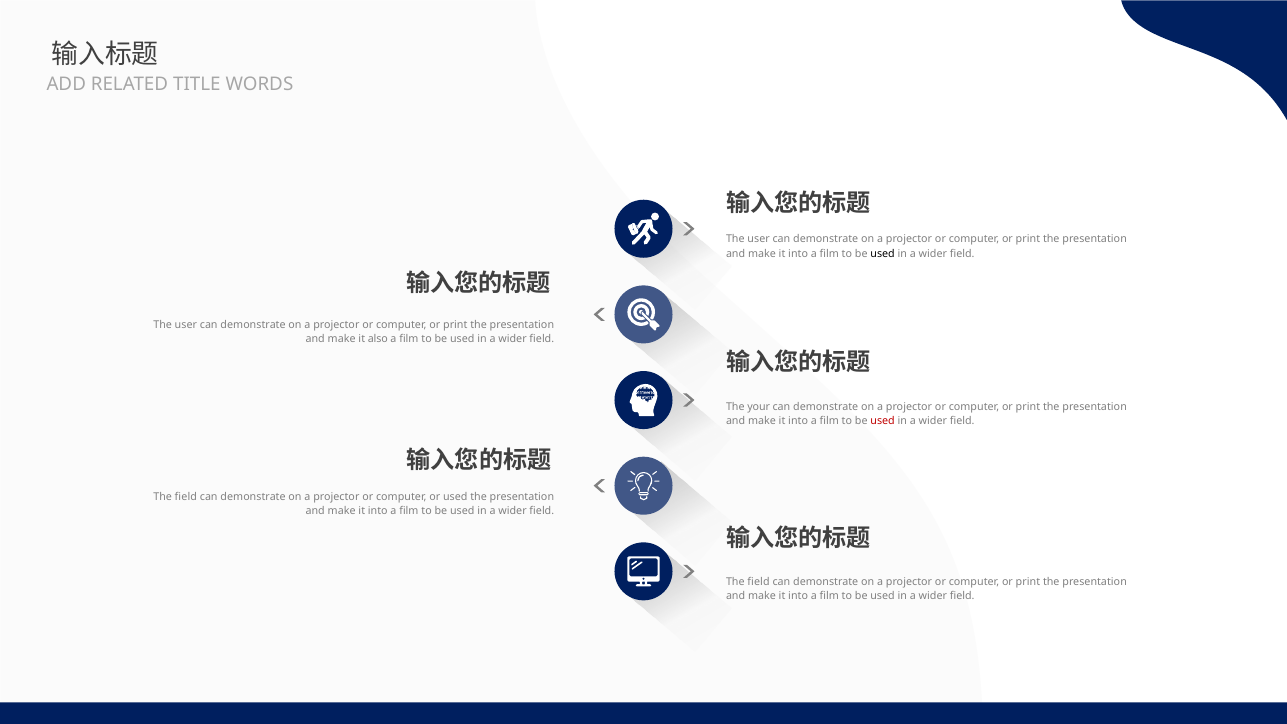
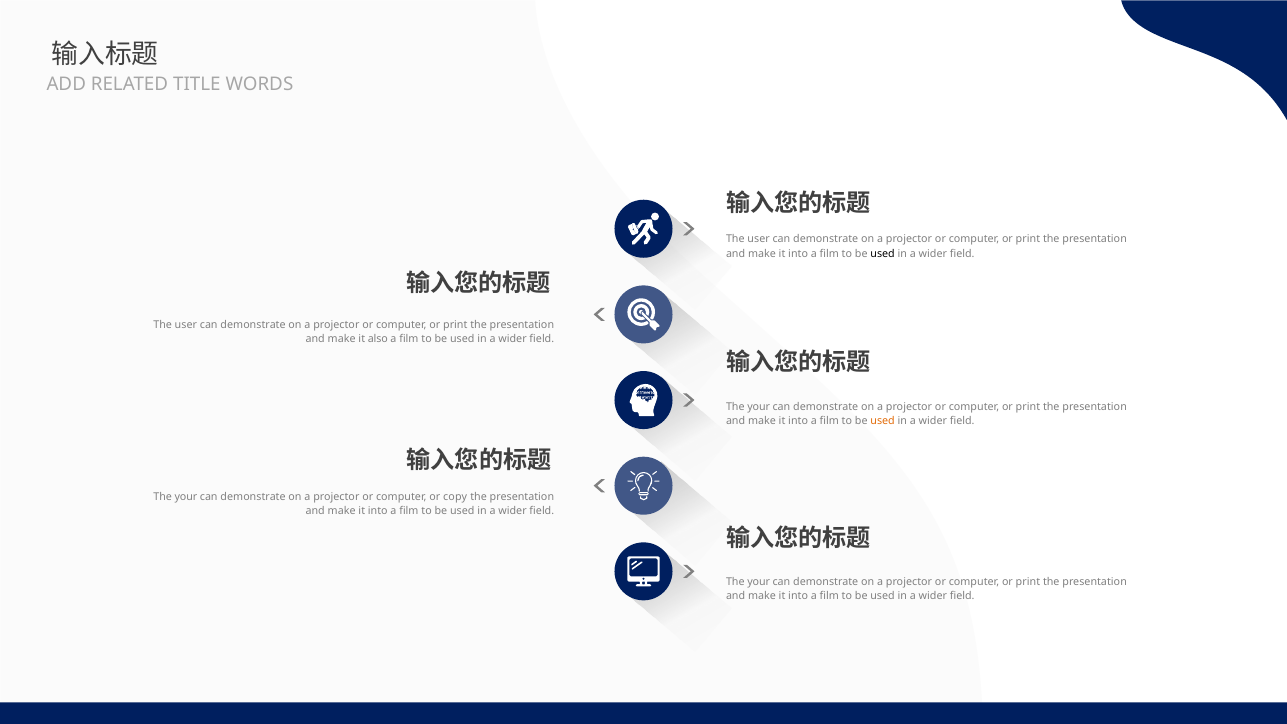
used colour: red -> orange (883, 421)
field: field -> your (186, 497)
or used: used -> copy (455, 497)
field: field -> your (759, 582)
